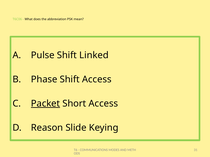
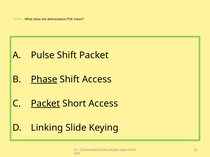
Shift Linked: Linked -> Packet (94, 55)
Phase underline: none -> present (44, 80)
Reason: Reason -> Linking (47, 128)
